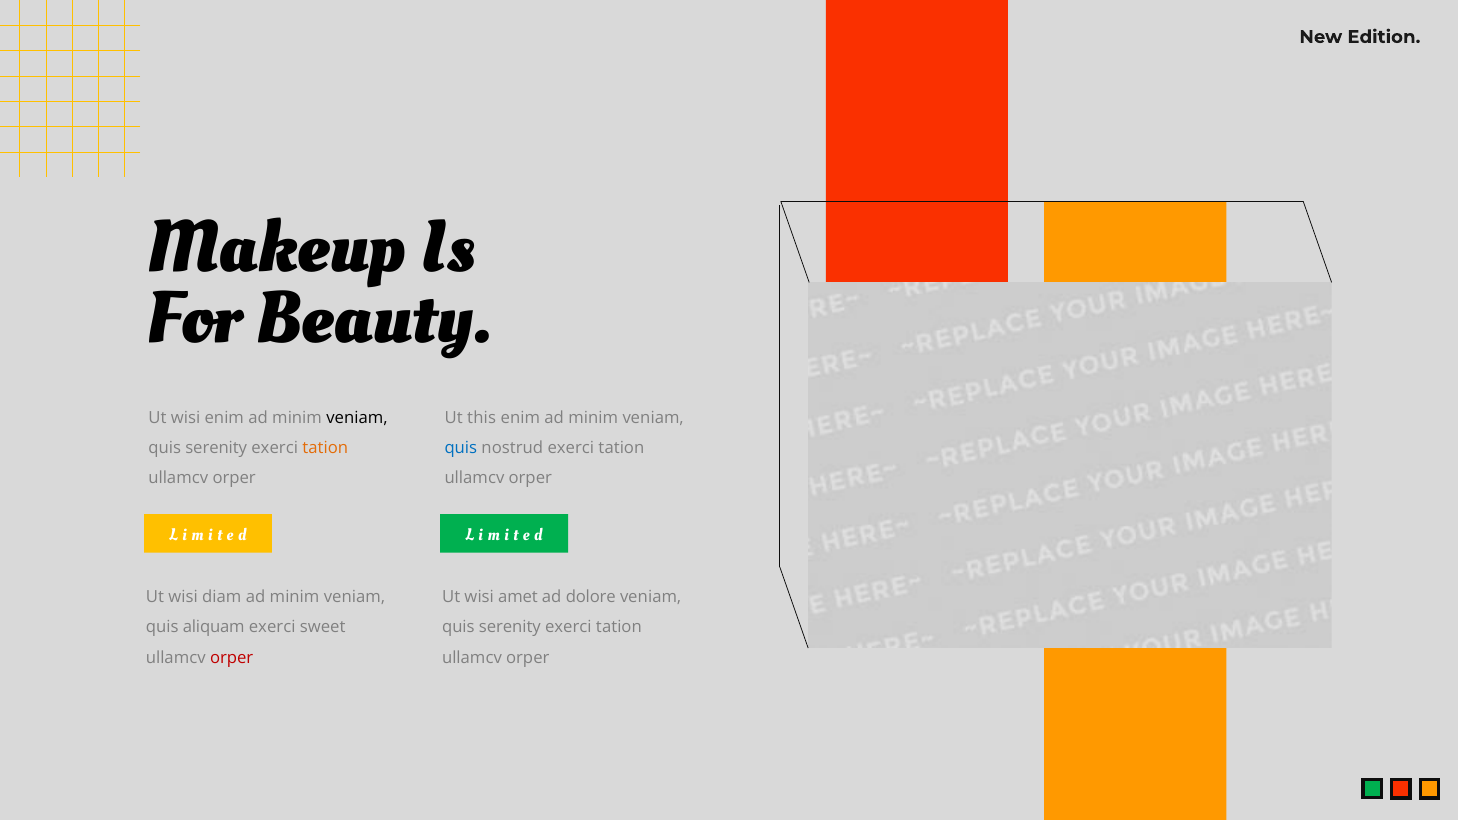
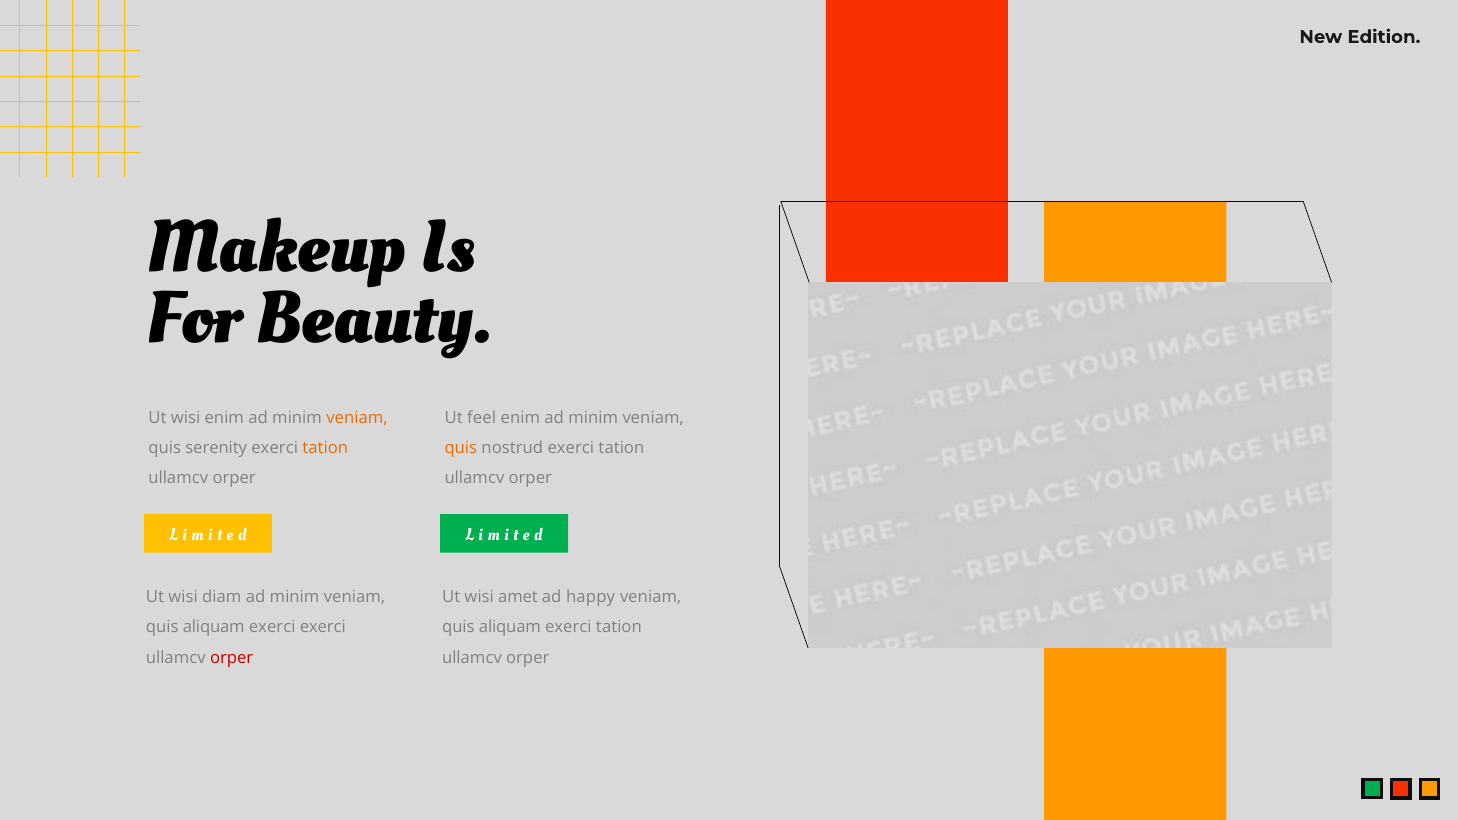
veniam colour: black -> orange (357, 418)
this: this -> feel (482, 418)
quis colour: blue -> orange (461, 448)
dolore: dolore -> happy (591, 597)
exerci sweet: sweet -> exerci (323, 628)
serenity: serenity -> aliquam (510, 628)
